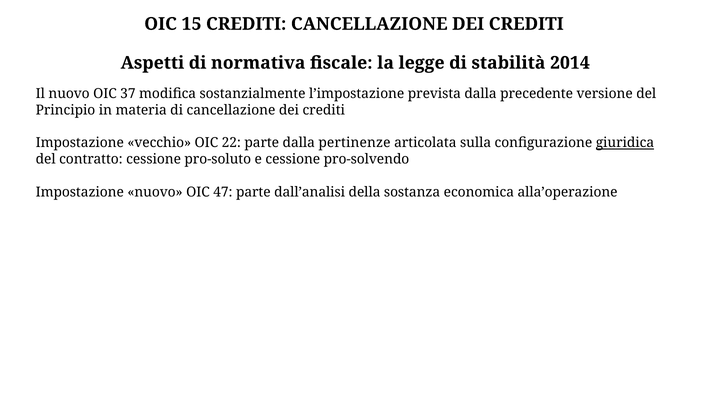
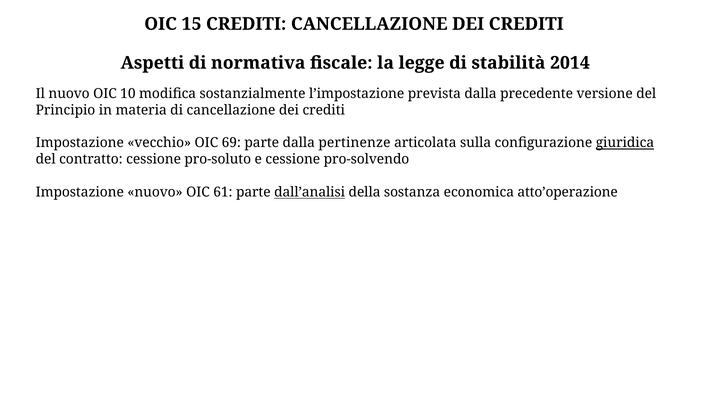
37: 37 -> 10 (128, 93)
22: 22 -> 69 (231, 143)
47: 47 -> 61 (223, 192)
dall’analisi underline: none -> present (310, 192)
alla’operazione: alla’operazione -> atto’operazione (568, 192)
